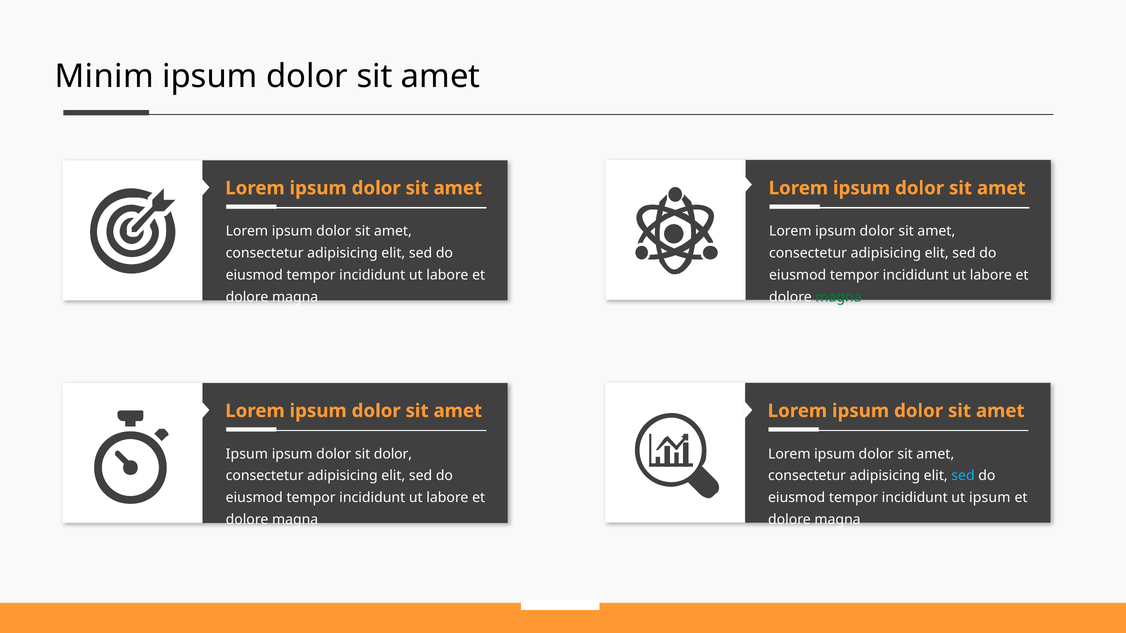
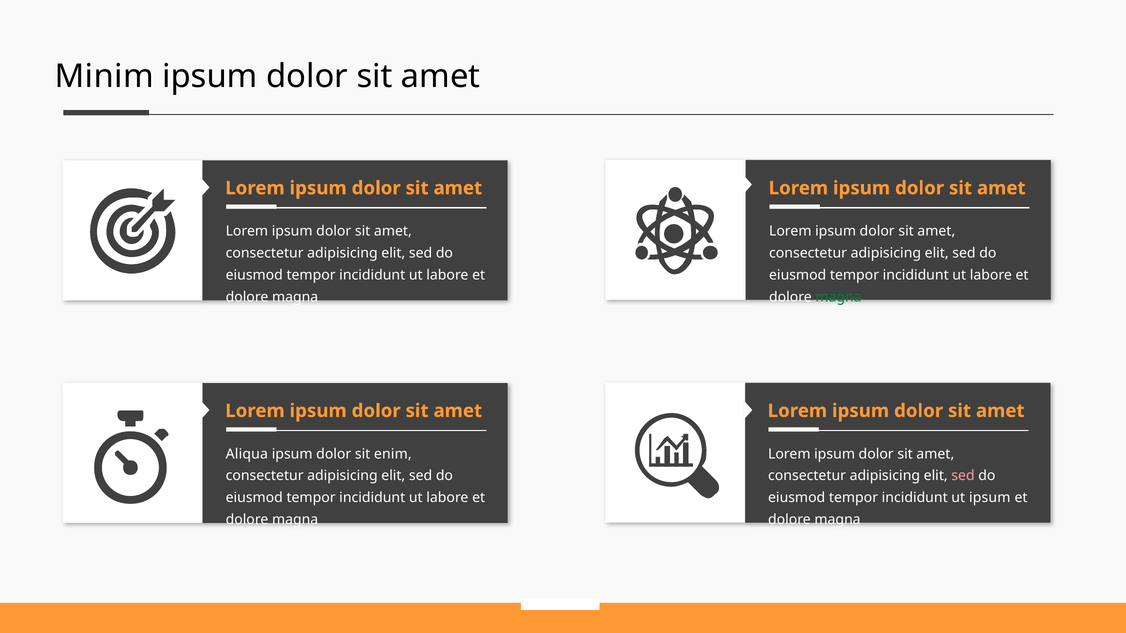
Ipsum: Ipsum -> Aliqua (247, 454)
sit dolor: dolor -> enim (393, 454)
sed colour: light blue -> pink (963, 476)
